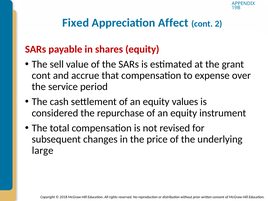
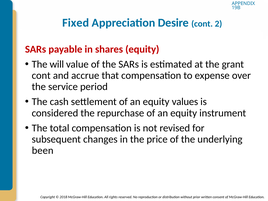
Affect: Affect -> Desire (173, 23)
sell: sell -> will (57, 64)
large: large -> been (43, 150)
